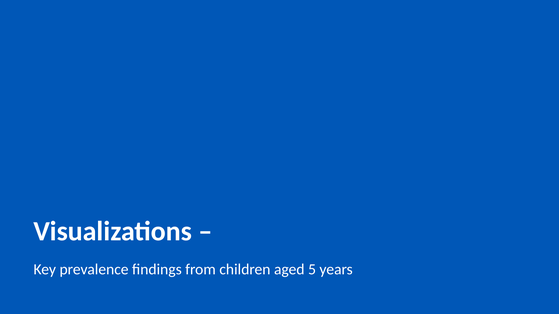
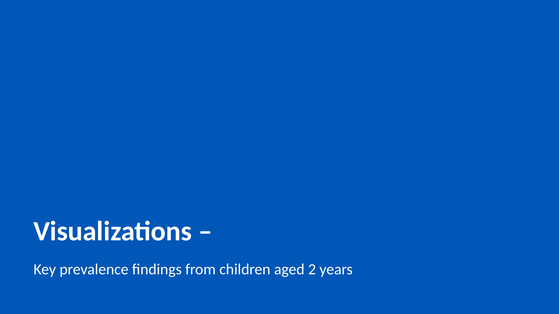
5: 5 -> 2 (312, 270)
